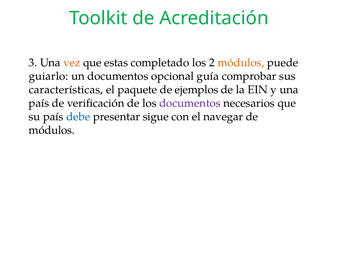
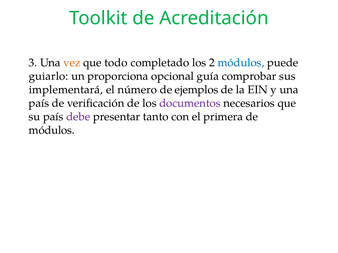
estas: estas -> todo (116, 63)
módulos colour: orange -> blue (241, 63)
un documentos: documentos -> proporciona (118, 76)
características: características -> implementará (66, 90)
paquete: paquete -> número (137, 90)
debe colour: blue -> purple (78, 117)
sigue: sigue -> tanto (156, 117)
navegar: navegar -> primera (223, 117)
